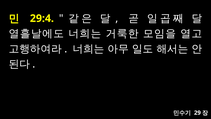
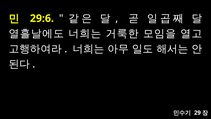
29:4: 29:4 -> 29:6 (42, 18)
